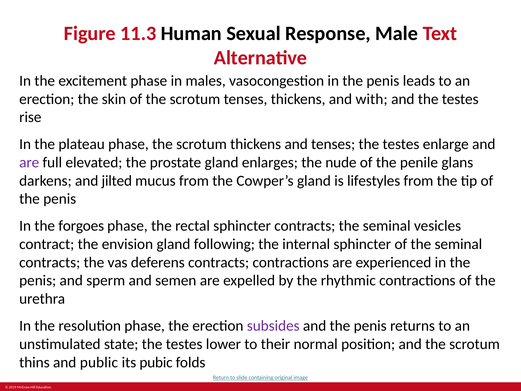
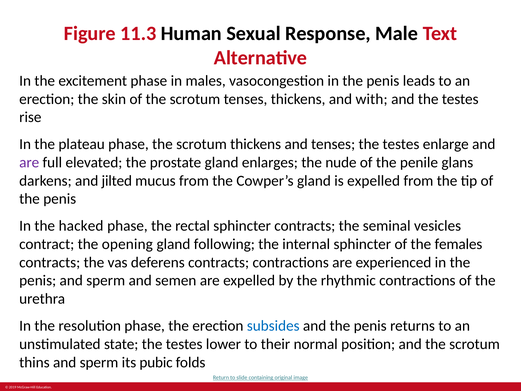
is lifestyles: lifestyles -> expelled (374, 181)
forgoes: forgoes -> hacked (81, 226)
envision: envision -> opening (127, 244)
of the seminal: seminal -> females (458, 244)
subsides colour: purple -> blue (273, 326)
thins and public: public -> sperm (99, 362)
